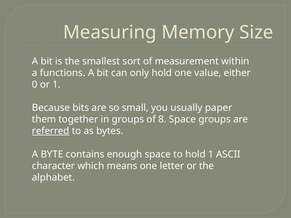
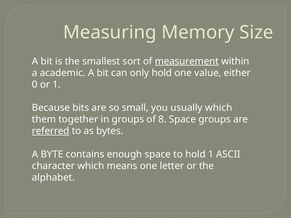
measurement underline: none -> present (187, 61)
functions: functions -> academic (63, 73)
usually paper: paper -> which (219, 108)
